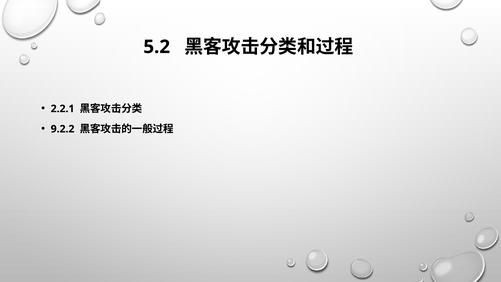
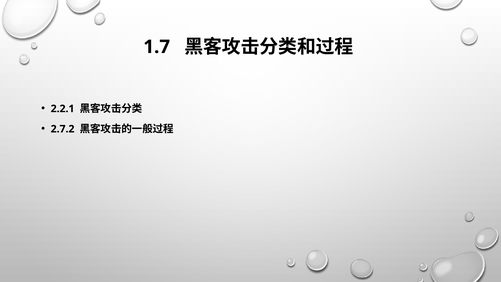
5.2: 5.2 -> 1.7 (157, 47)
9.2.2: 9.2.2 -> 2.7.2 (63, 129)
